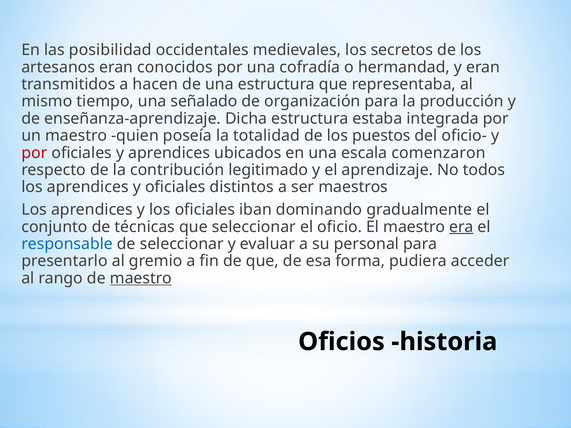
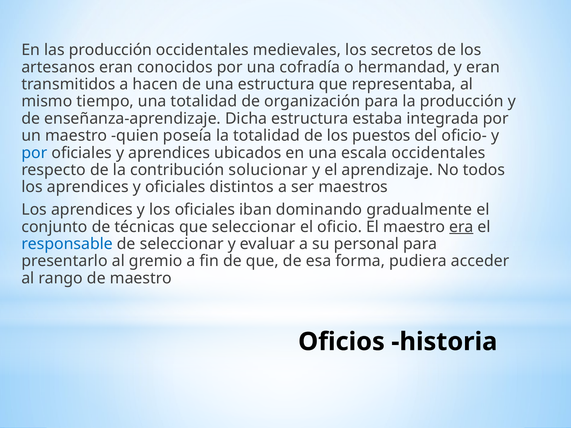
las posibilidad: posibilidad -> producción (110, 50)
una señalado: señalado -> totalidad (204, 101)
por colour: red -> blue (34, 153)
escala comenzaron: comenzaron -> occidentales (438, 153)
legitimado: legitimado -> solucionar (268, 170)
maestro underline: present -> none (141, 278)
